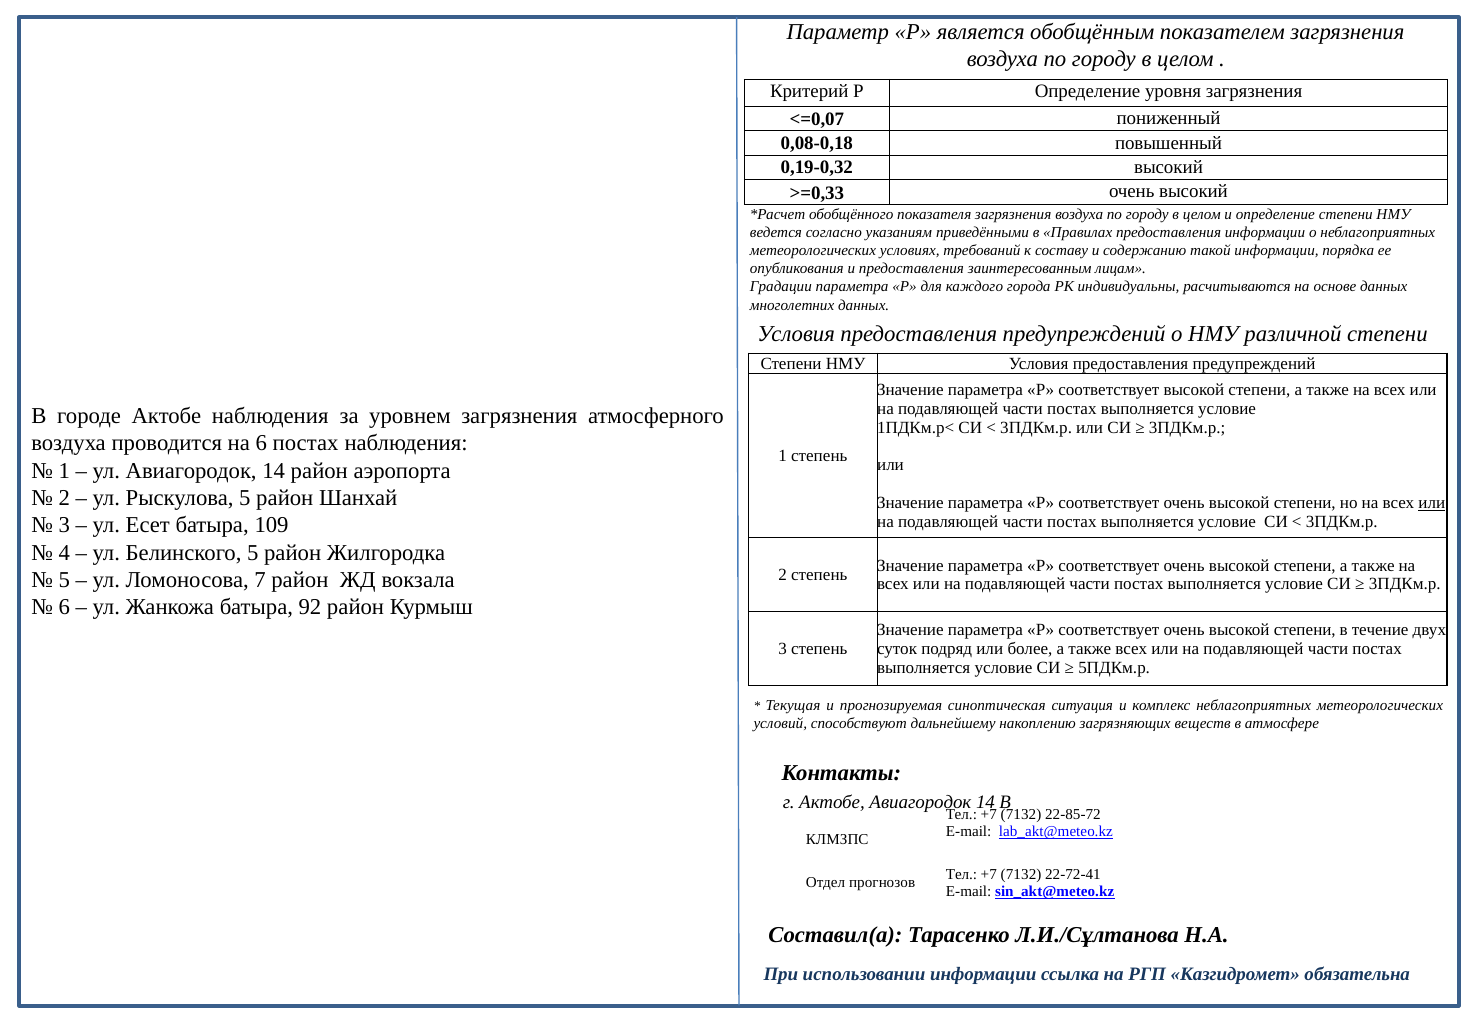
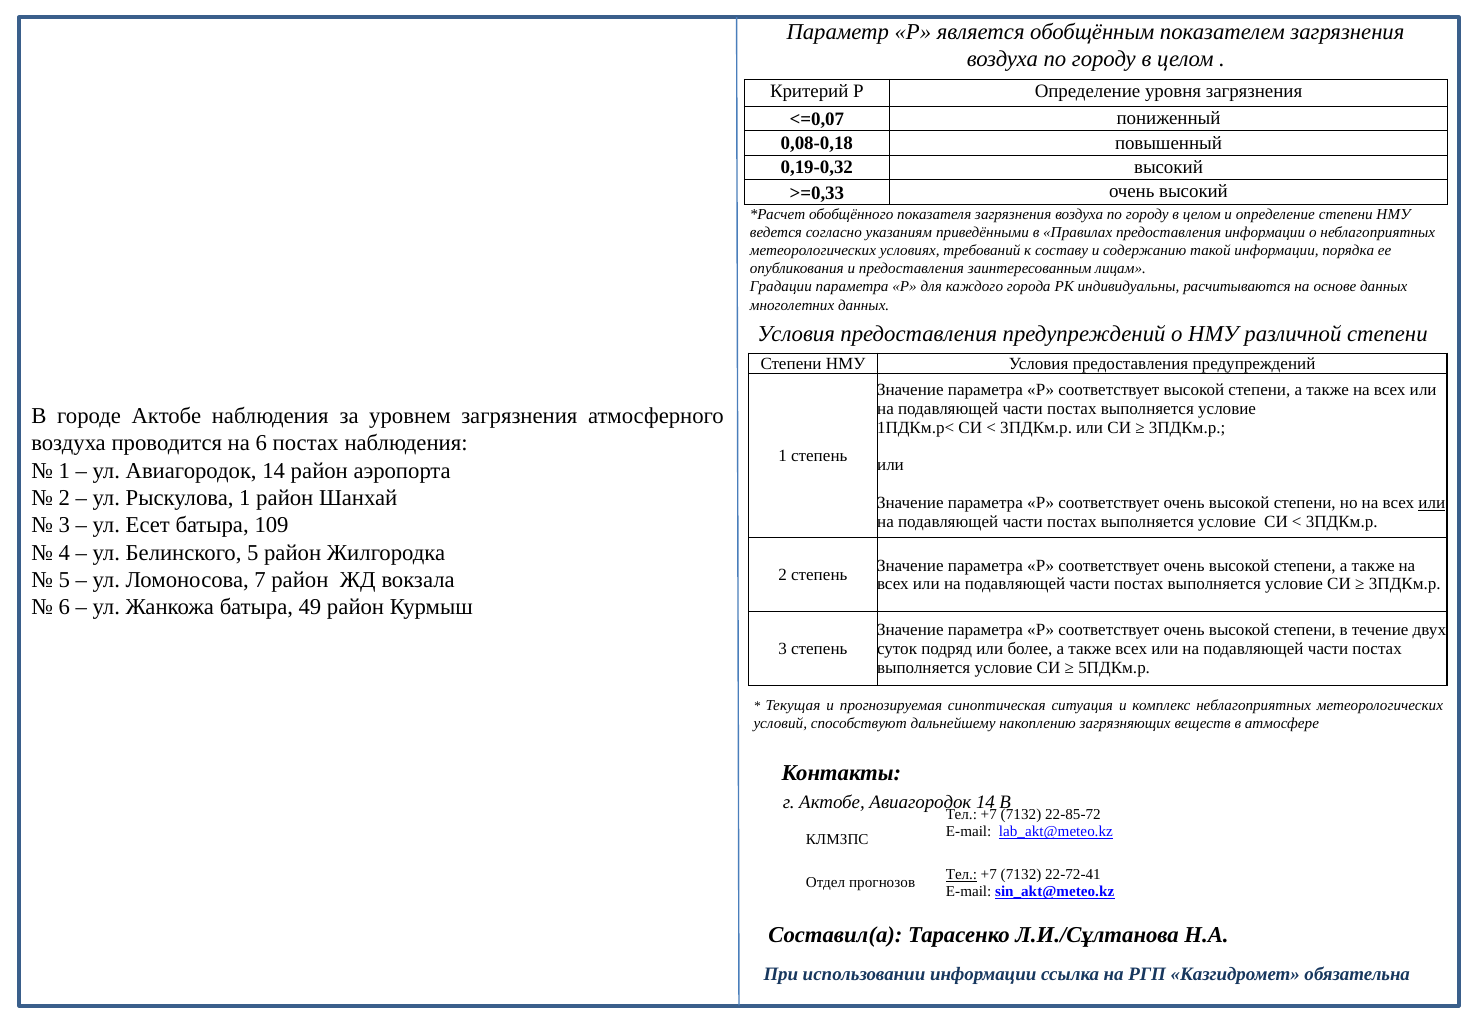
Рыскулова 5: 5 -> 1 (245, 498)
92: 92 -> 49 (310, 607)
Тел underline: none -> present (962, 875)
